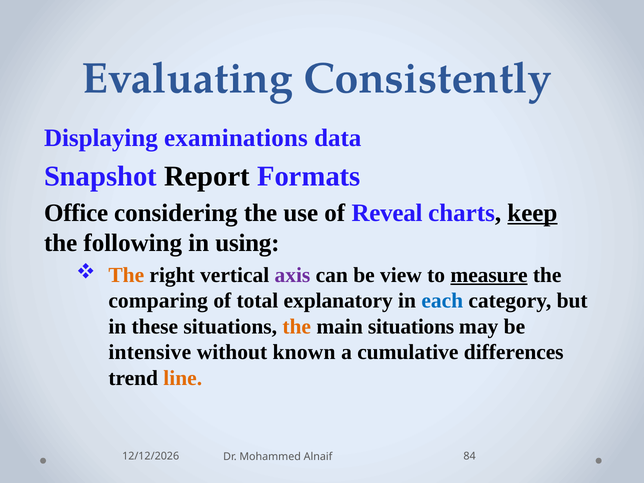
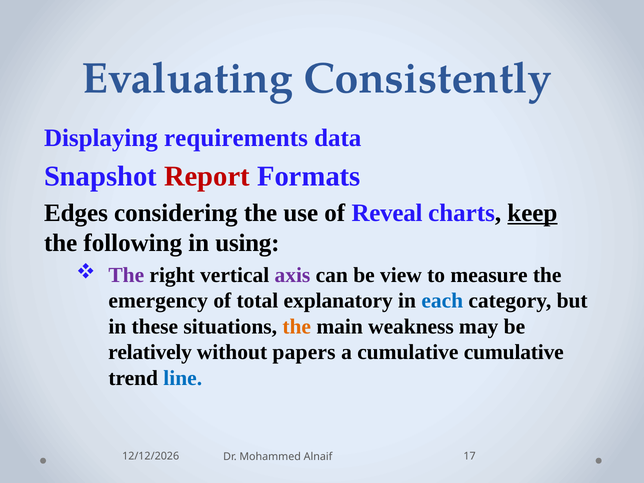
examinations: examinations -> requirements (236, 138)
Report colour: black -> red (207, 176)
Office: Office -> Edges (76, 213)
The colour: orange -> purple (126, 275)
measure underline: present -> none (489, 275)
comparing: comparing -> emergency (158, 301)
main situations: situations -> weakness (411, 327)
intensive: intensive -> relatively (150, 352)
known: known -> papers (304, 352)
cumulative differences: differences -> cumulative (514, 352)
line colour: orange -> blue (183, 378)
84: 84 -> 17 (470, 456)
